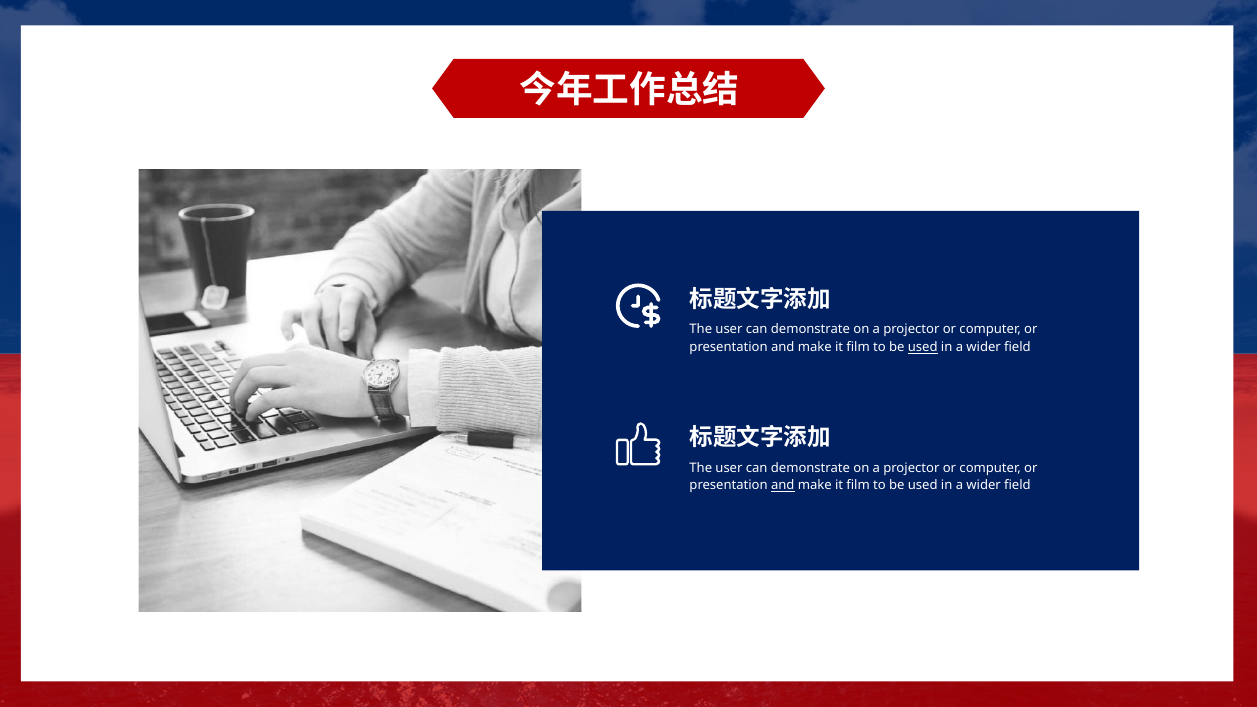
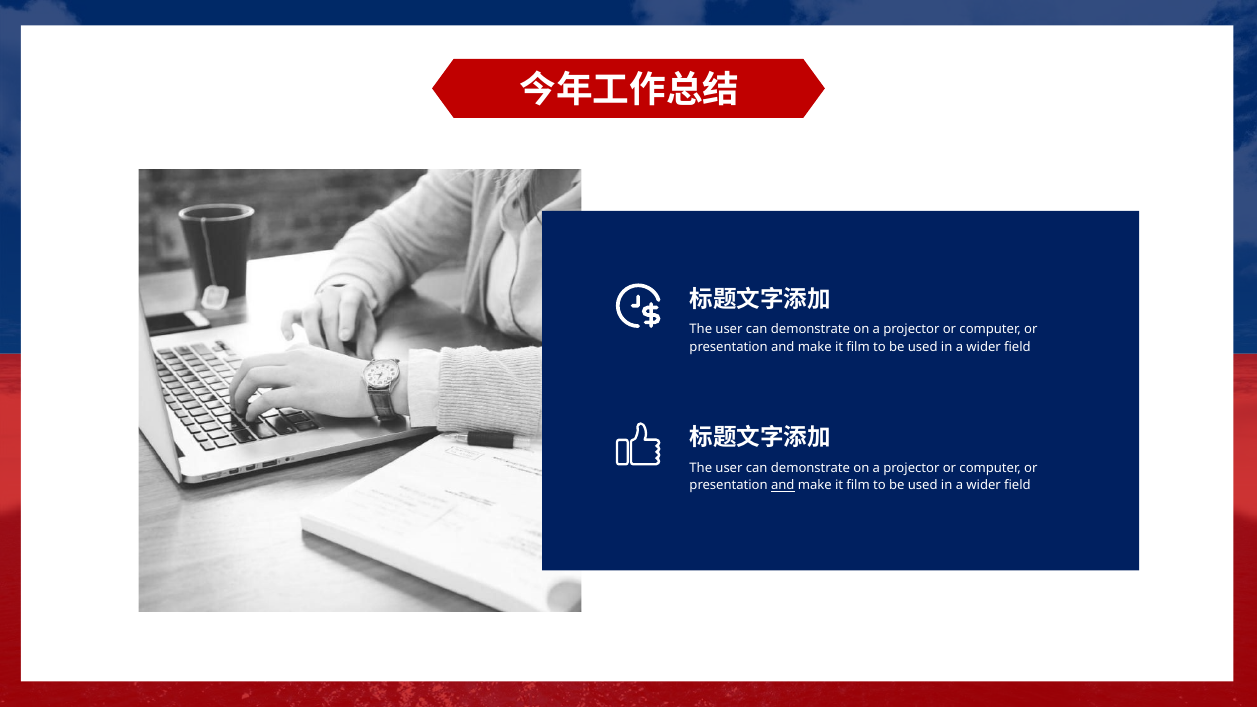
used underline: present -> none (923, 348)
